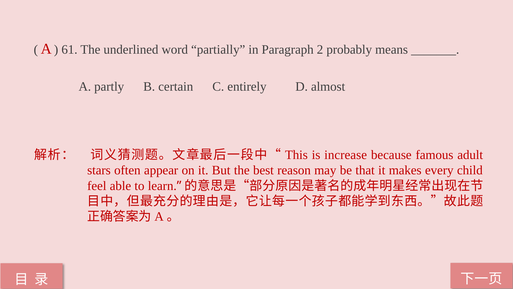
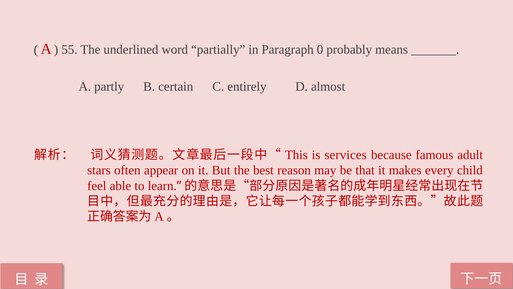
61: 61 -> 55 (69, 50)
2: 2 -> 0 (320, 50)
increase: increase -> services (346, 155)
